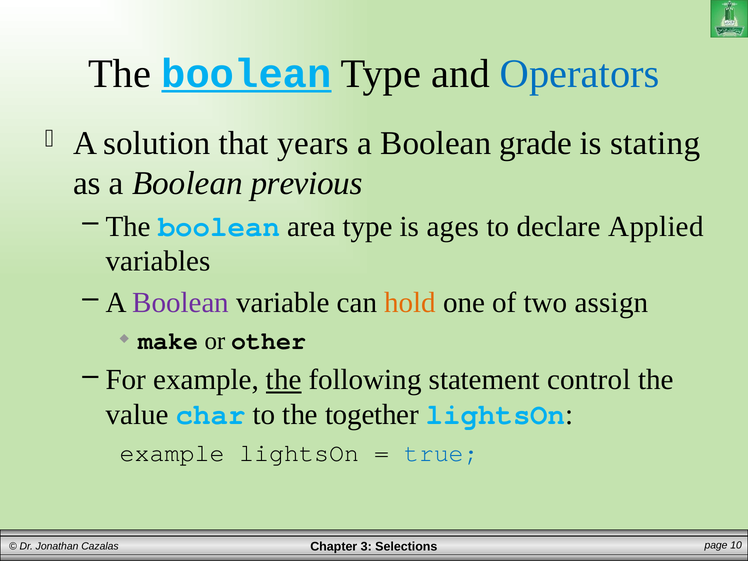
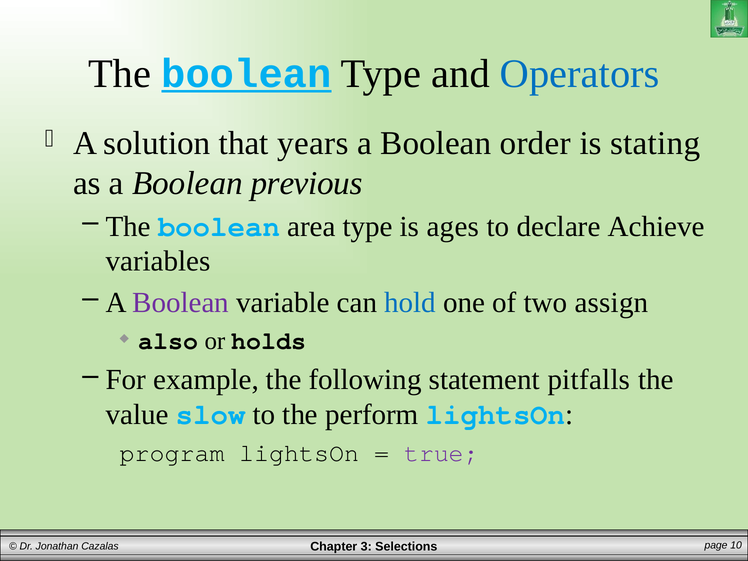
grade: grade -> order (535, 143)
Applied: Applied -> Achieve (656, 226)
hold colour: orange -> blue (410, 303)
make: make -> also (168, 341)
other: other -> holds (269, 341)
the underline: present -> none (284, 380)
control: control -> pitfalls (589, 380)
char: char -> slow (211, 415)
together: together -> perform (372, 415)
example: example -> program (172, 453)
true colour: blue -> purple (441, 453)
